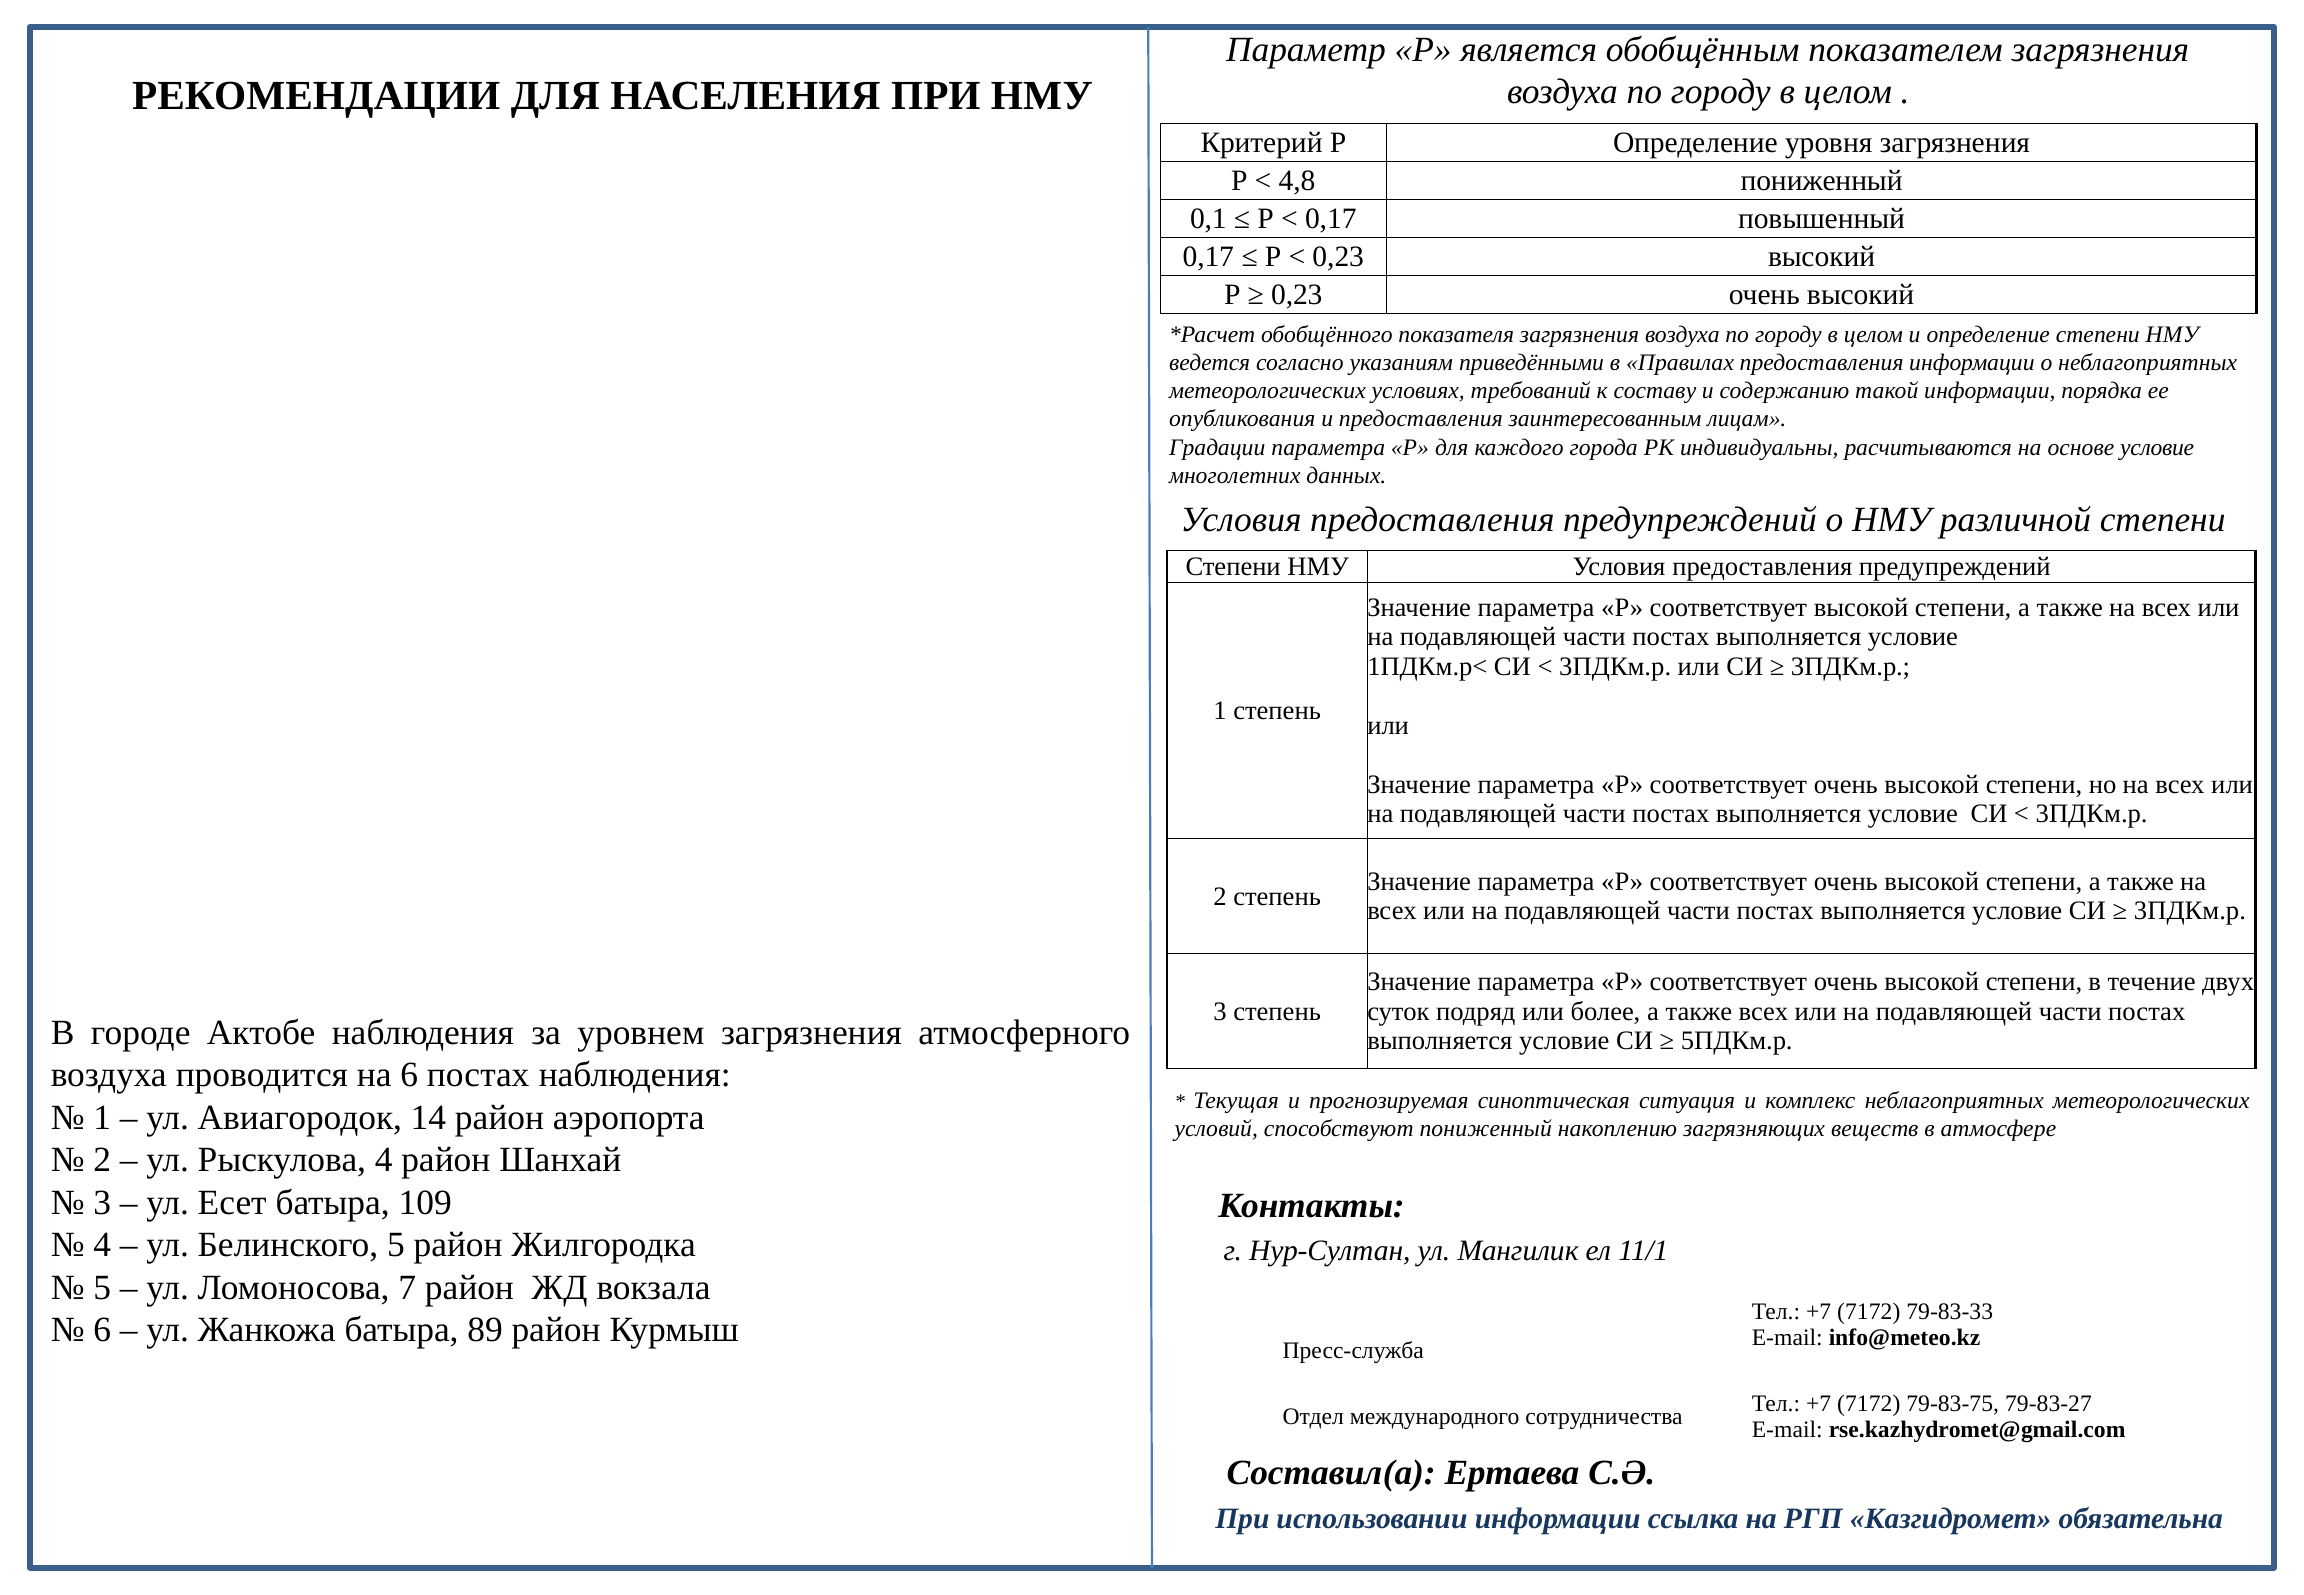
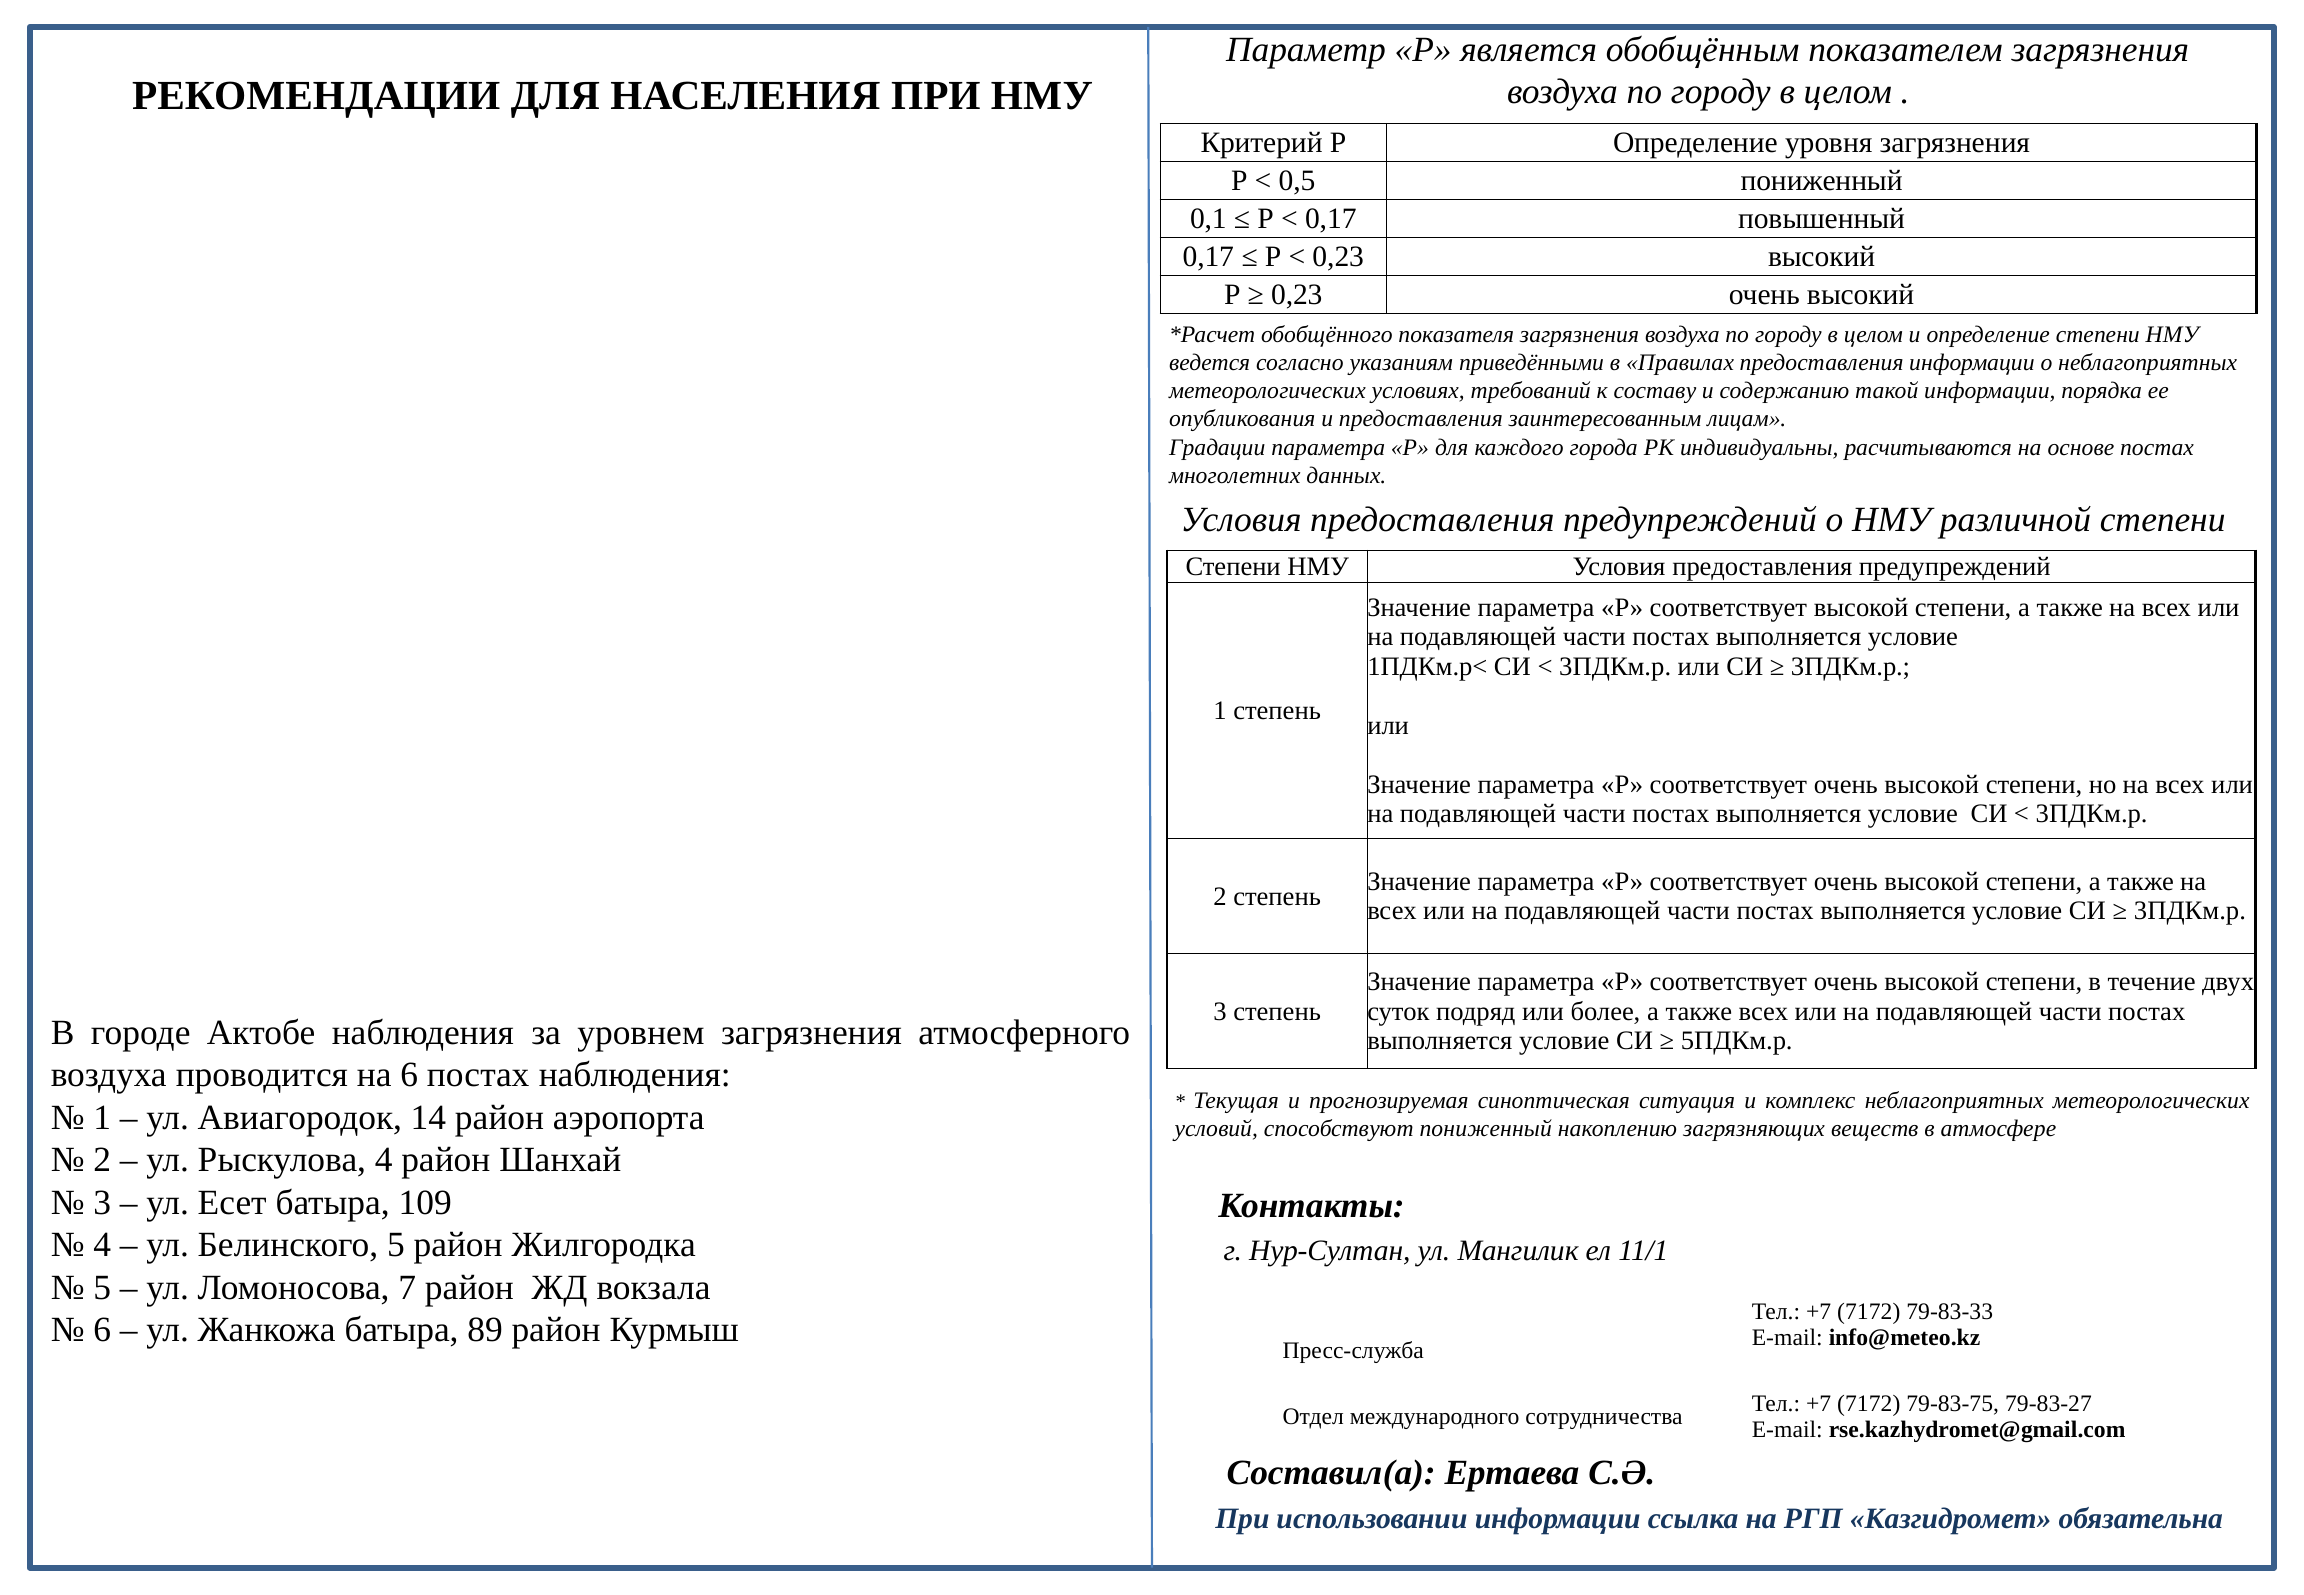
4,8: 4,8 -> 0,5 (1297, 180)
основе условие: условие -> постах (2157, 447)
